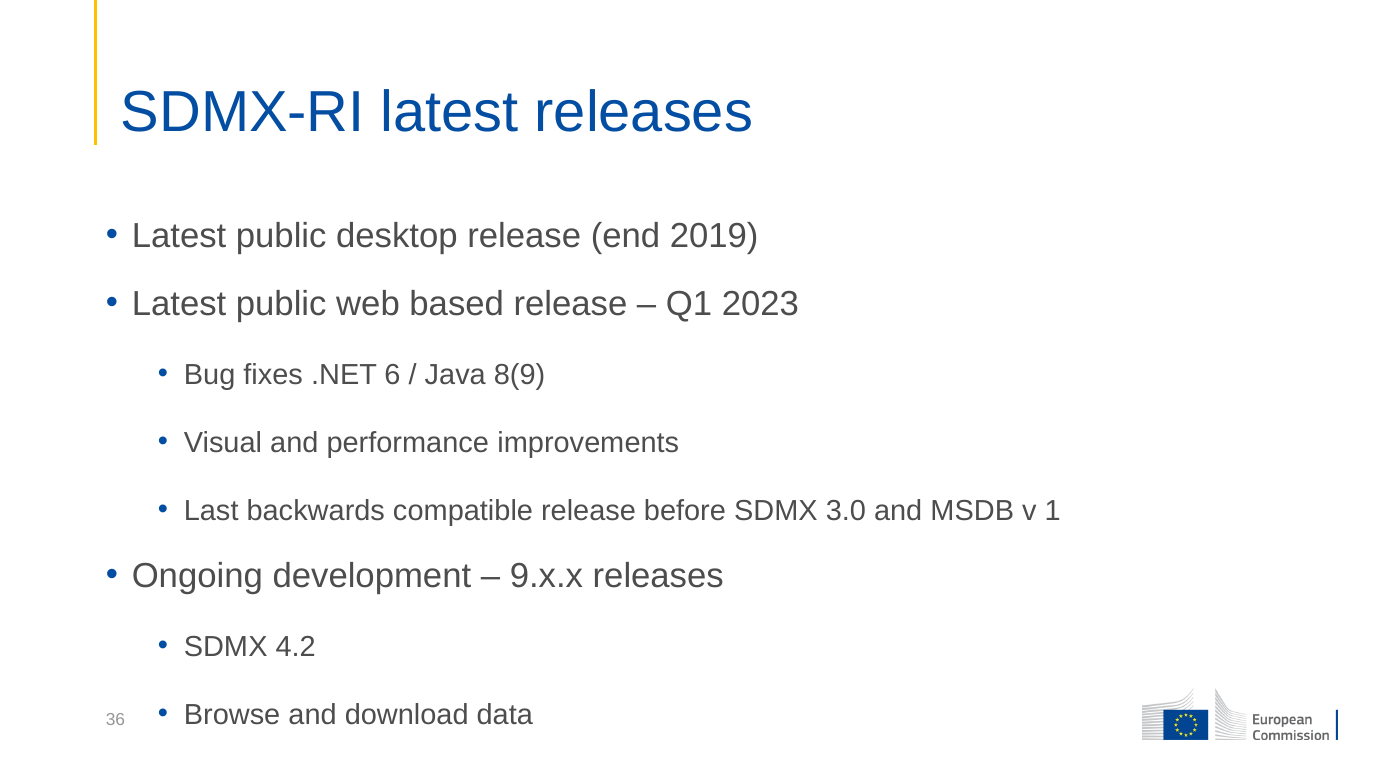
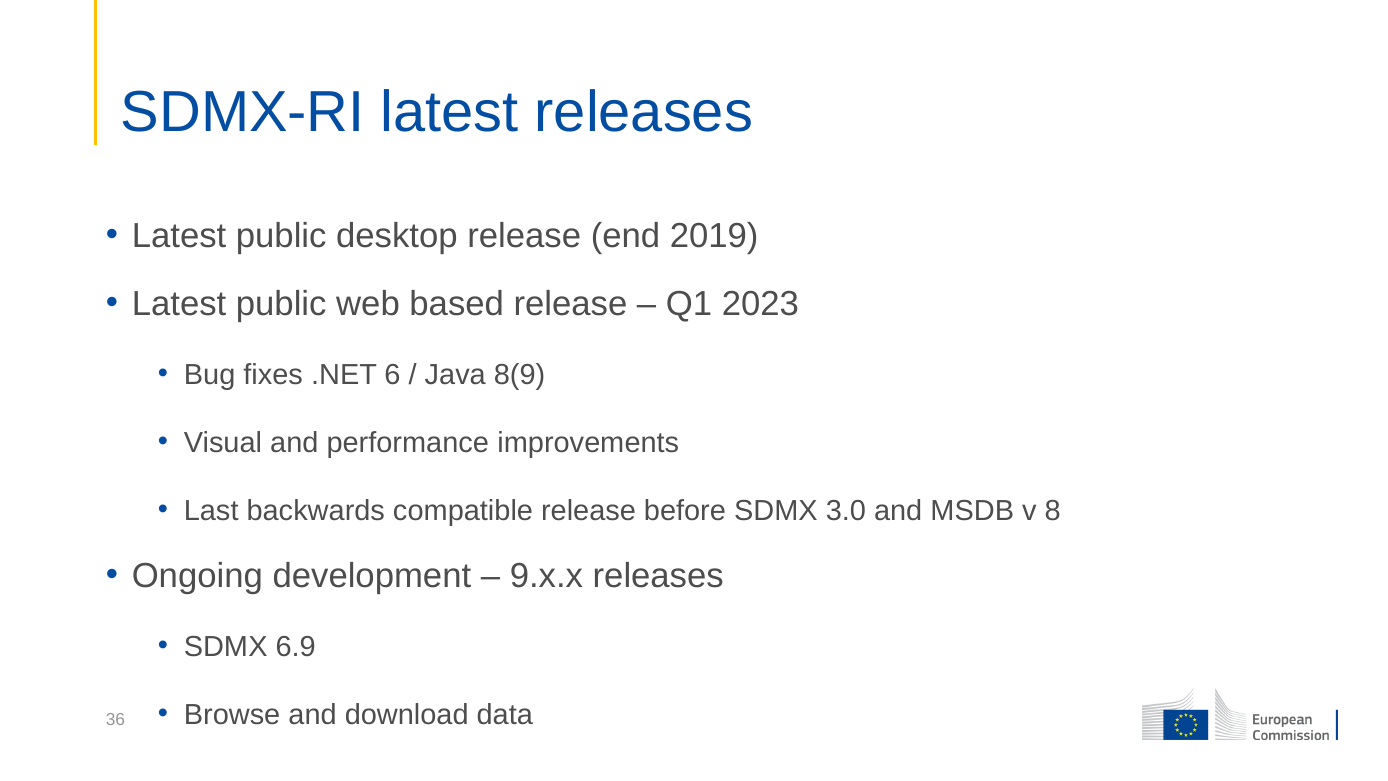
1: 1 -> 8 (1053, 511)
4.2: 4.2 -> 6.9 (296, 646)
